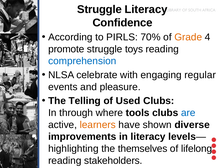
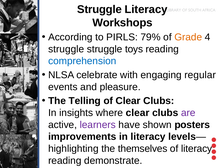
Confidence: Confidence -> Workshops (122, 23)
70%: 70% -> 79% (151, 37)
promote: promote -> struggle (66, 49)
of Used: Used -> Clear (128, 101)
through: through -> insights (76, 113)
where tools: tools -> clear (138, 113)
are colour: blue -> purple (188, 113)
learners colour: orange -> purple (98, 125)
diverse: diverse -> posters (192, 125)
of lifelong: lifelong -> literacy (197, 149)
stakeholders: stakeholders -> demonstrate (113, 161)
